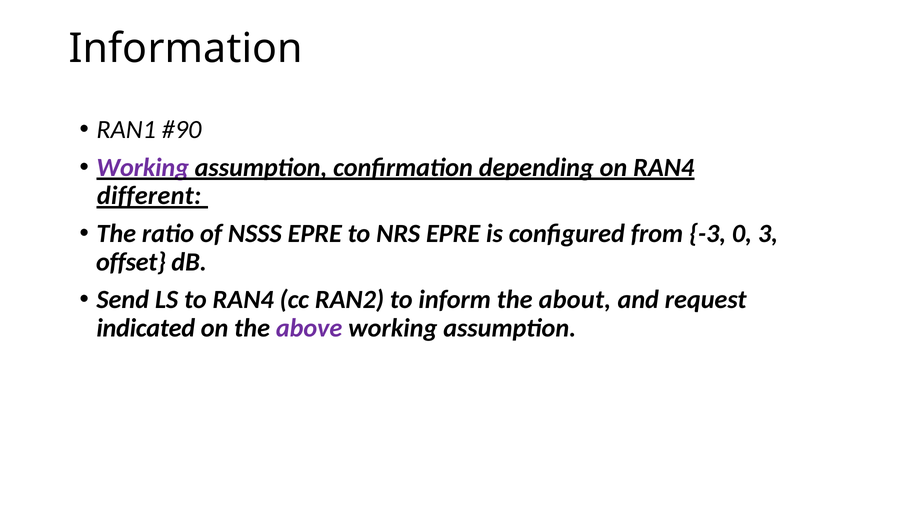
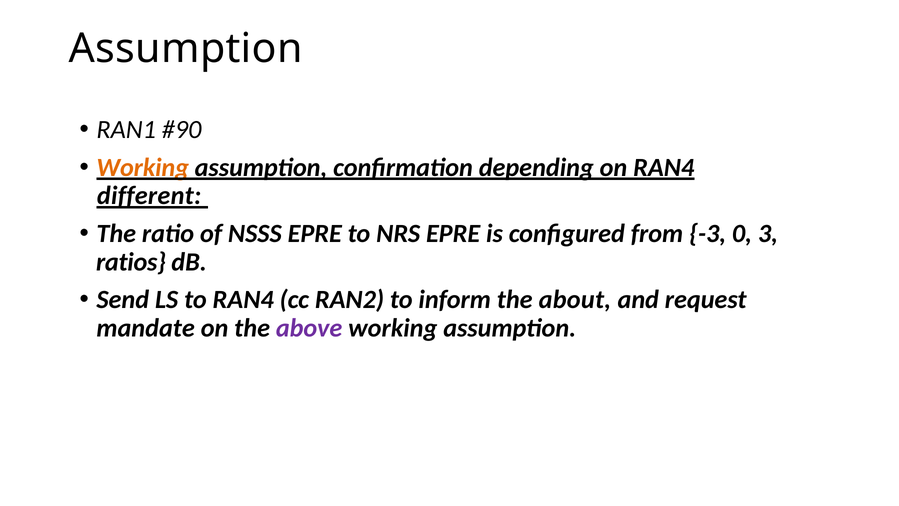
Information: Information -> Assumption (186, 49)
Working colour: purple -> orange (143, 167)
offset: offset -> ratios (131, 262)
indicated: indicated -> mandate (146, 328)
